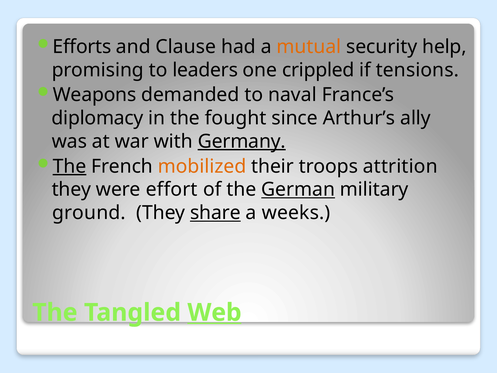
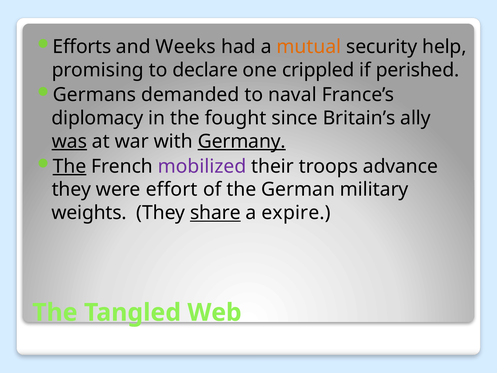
Clause: Clause -> Weeks (186, 47)
leaders: leaders -> declare (205, 70)
tensions: tensions -> perished (418, 70)
Weapons: Weapons -> Germans (94, 95)
Arthur’s: Arthur’s -> Britain’s (359, 118)
was underline: none -> present (69, 141)
mobilized colour: orange -> purple (202, 166)
attrition: attrition -> advance (400, 166)
German underline: present -> none (298, 189)
ground: ground -> weights (89, 213)
weeks: weeks -> expire (296, 213)
Web underline: present -> none (215, 312)
